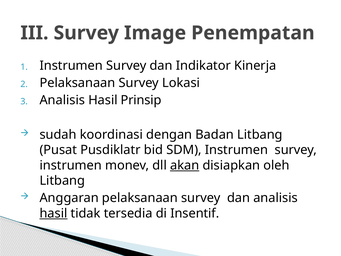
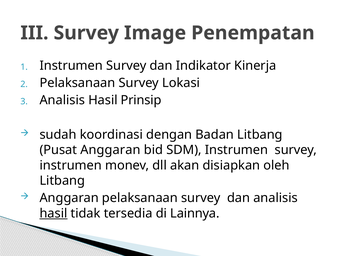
Pusat Pusdiklatr: Pusdiklatr -> Anggaran (110, 150)
akan underline: present -> none (185, 165)
Insentif: Insentif -> Lainnya (195, 213)
